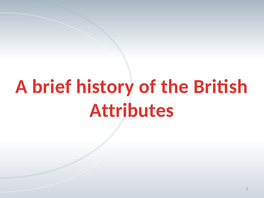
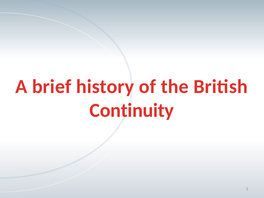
Attributes: Attributes -> Continuity (132, 110)
